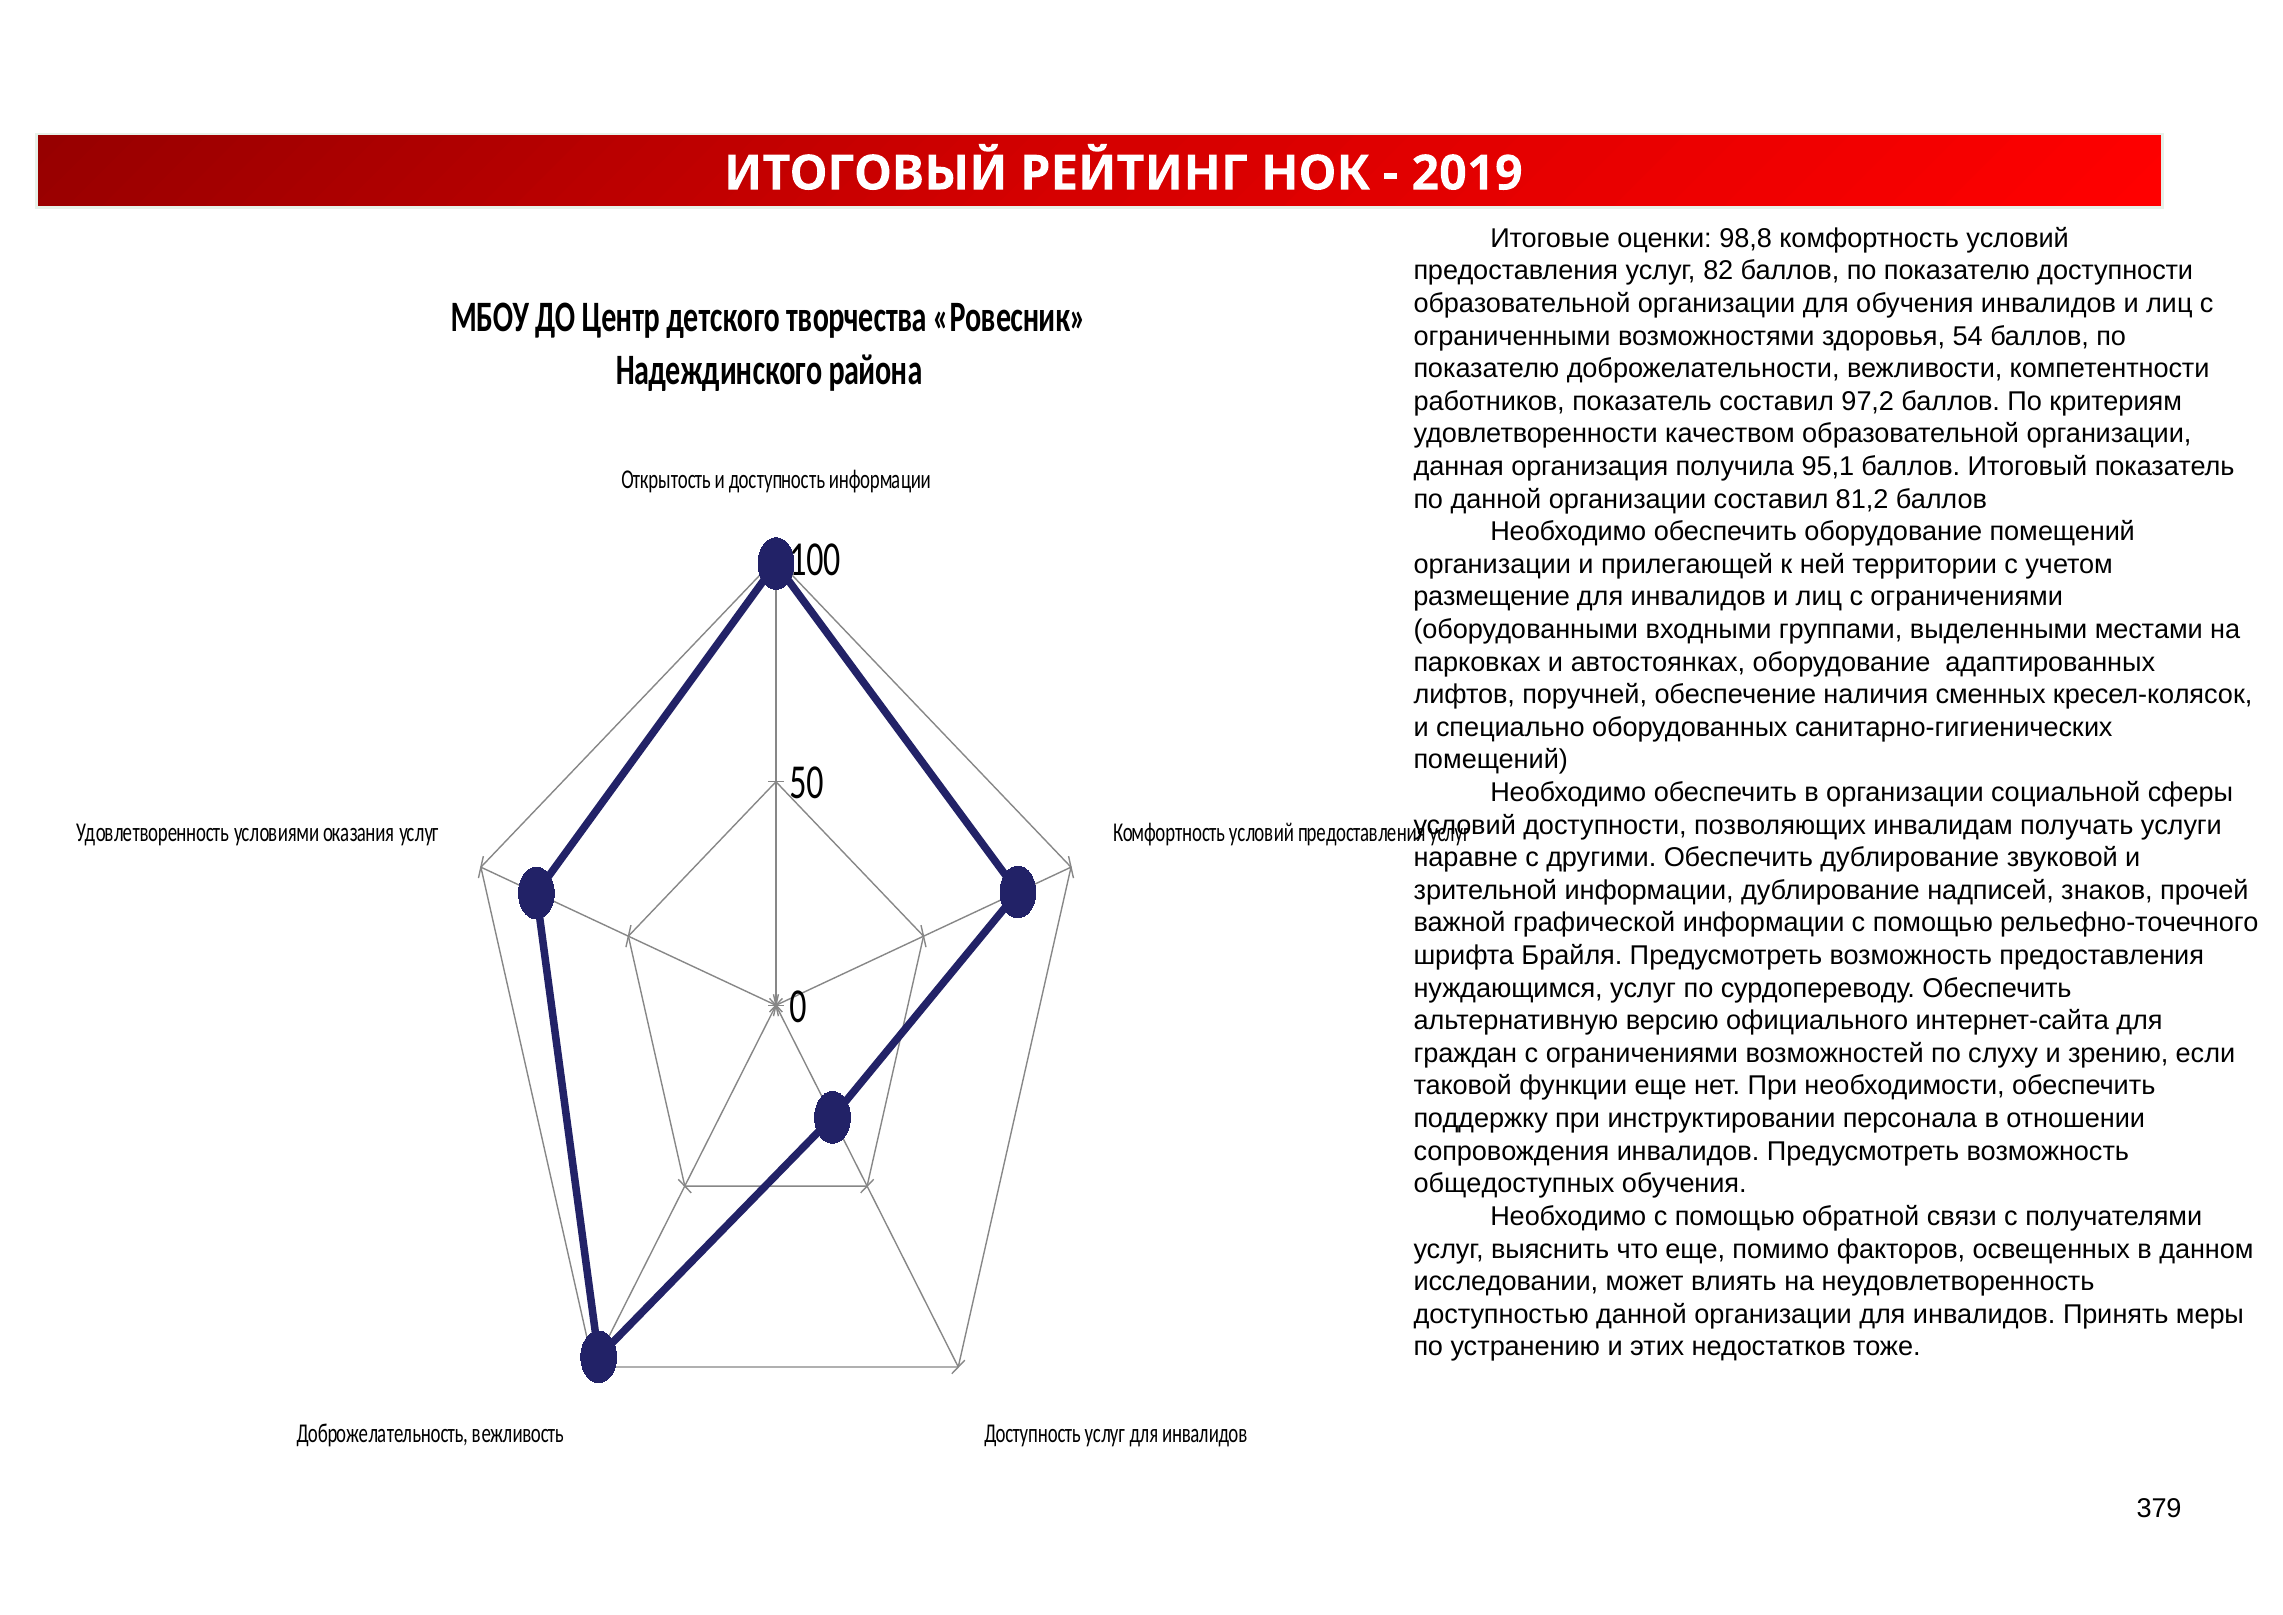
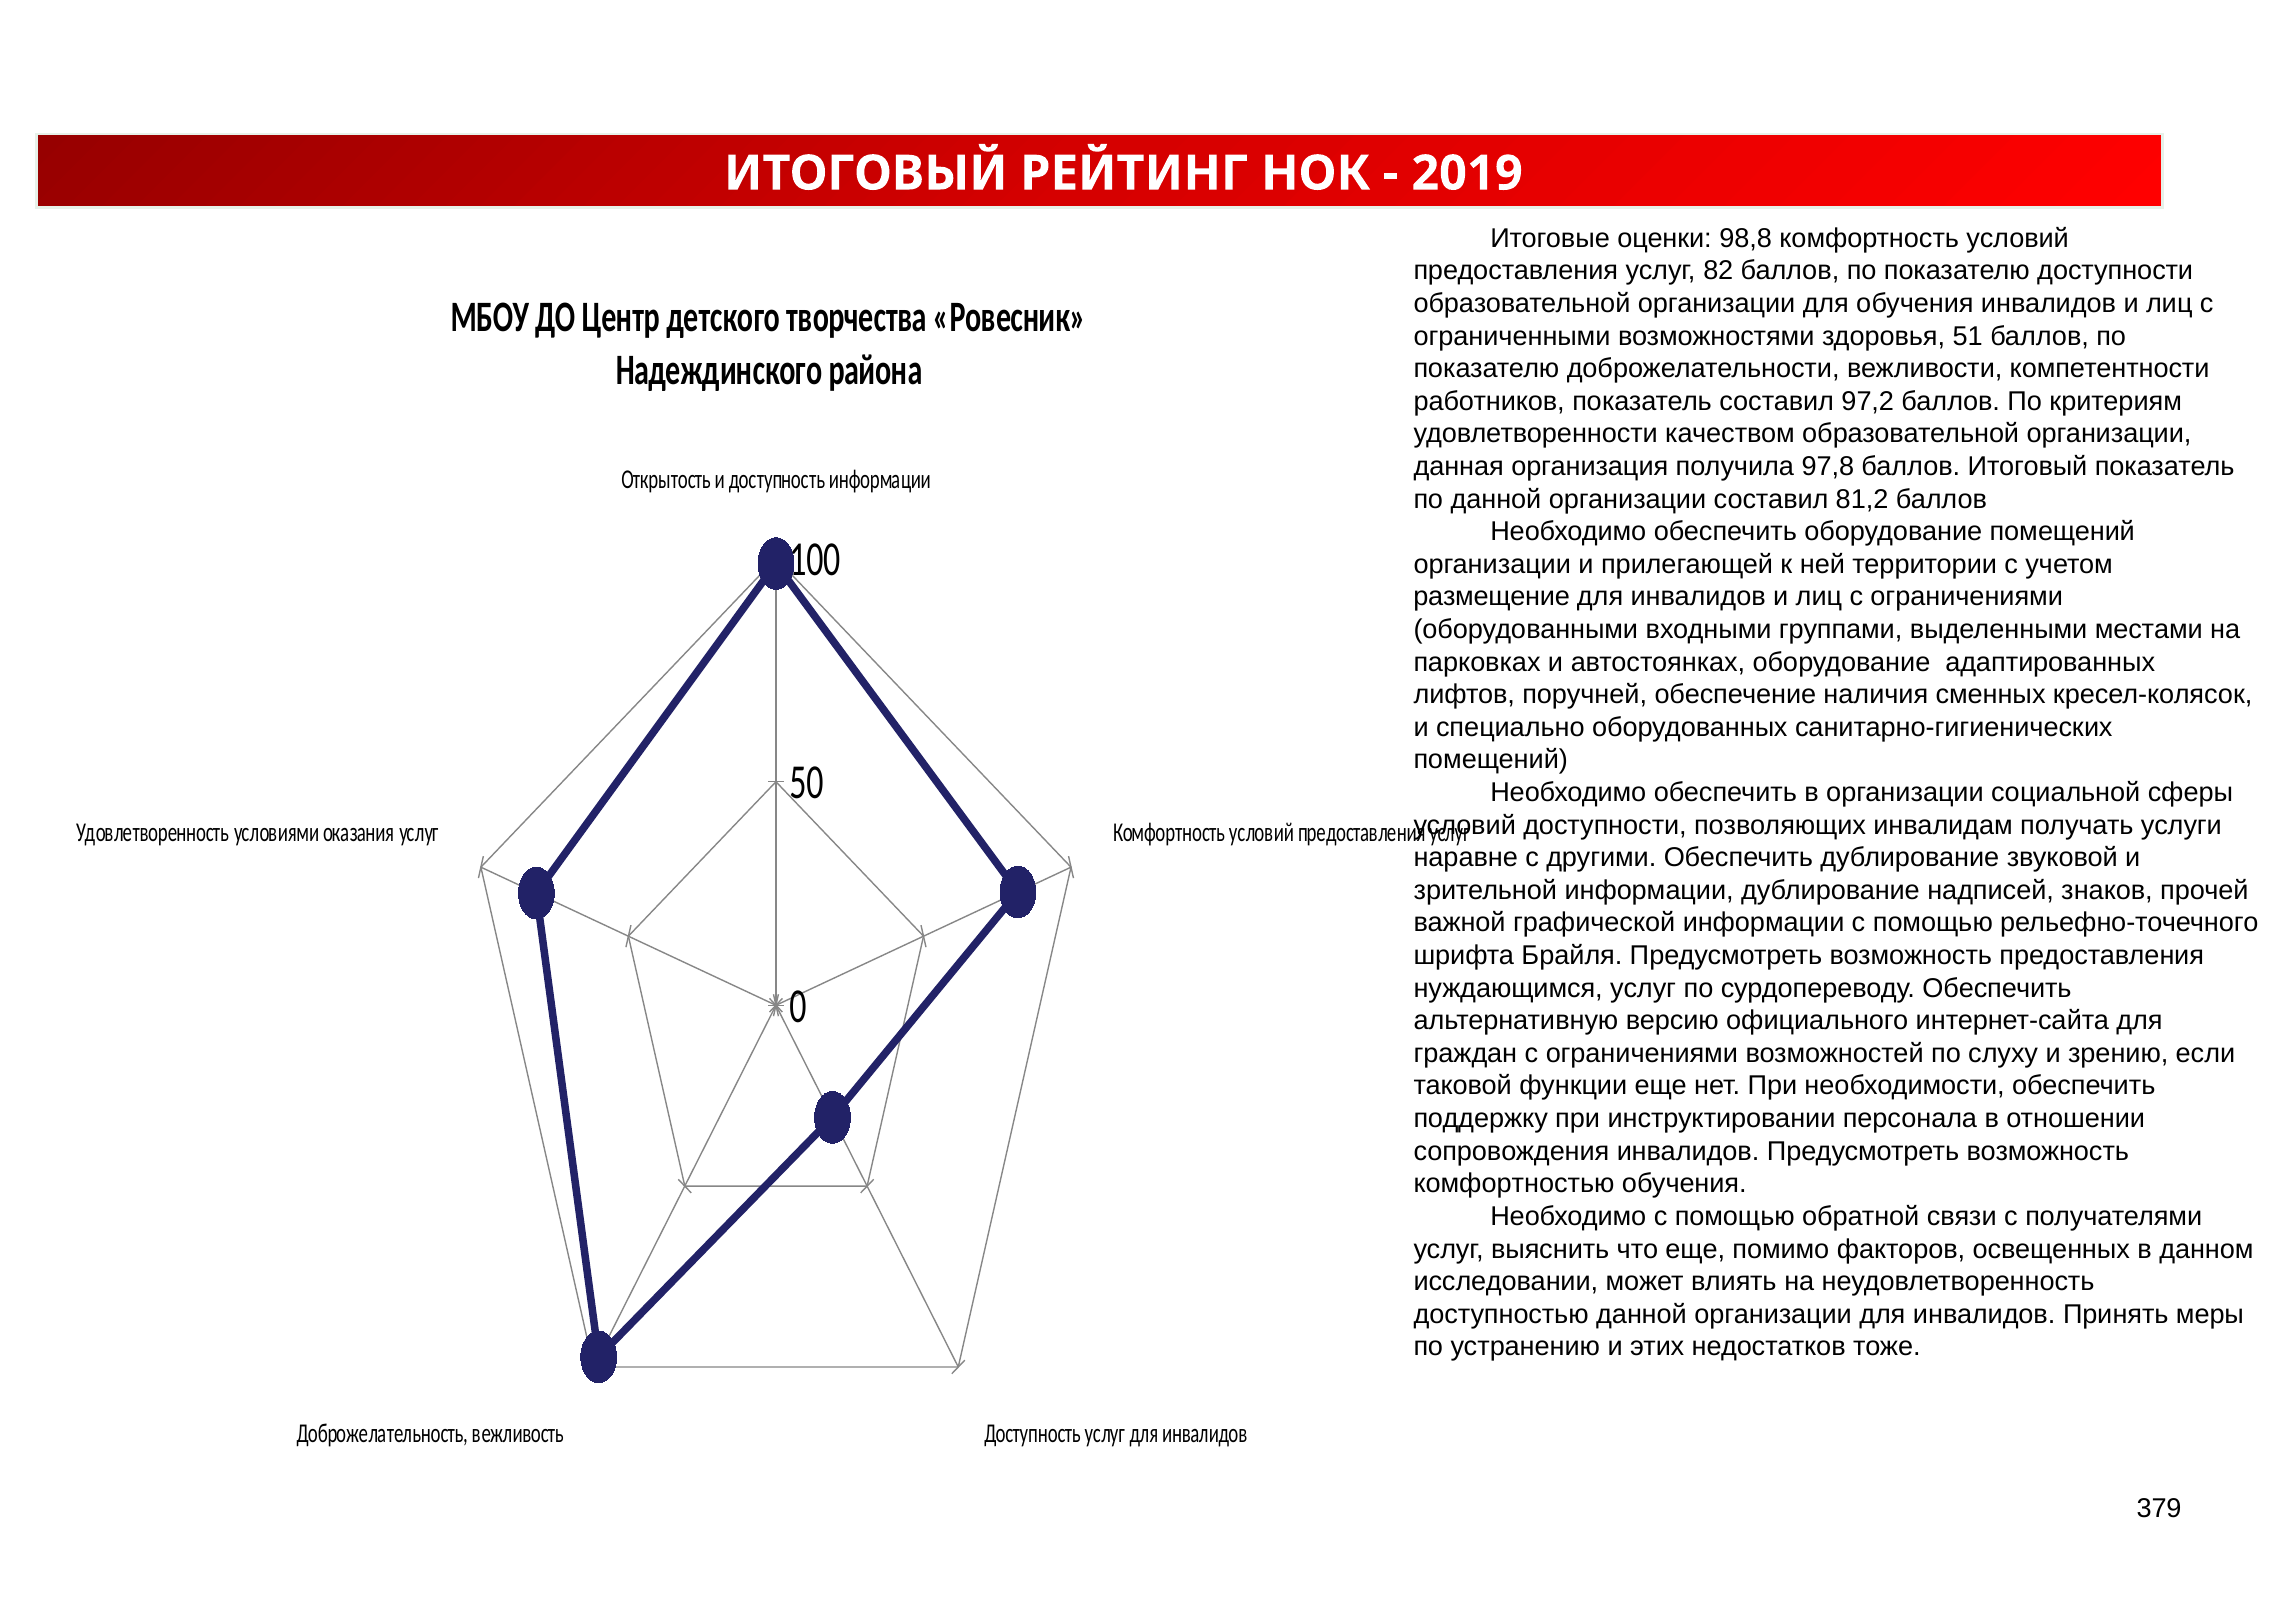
54: 54 -> 51 (1968, 336)
95,1: 95,1 -> 97,8 (1828, 466)
общедоступных: общедоступных -> комфортностью (1514, 1183)
